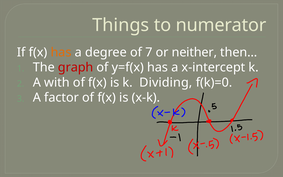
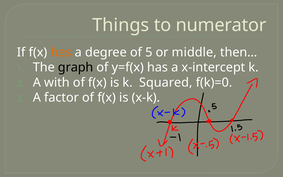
7: 7 -> 5 (149, 52)
neither: neither -> middle (194, 52)
graph colour: red -> black (76, 67)
Dividing: Dividing -> Squared (166, 82)
